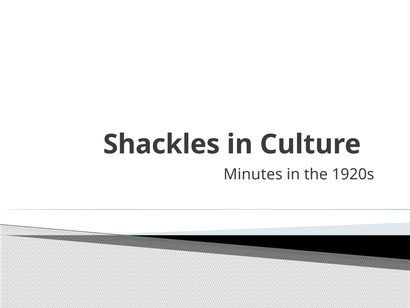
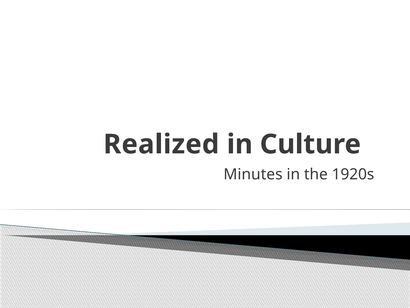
Shackles: Shackles -> Realized (161, 144)
